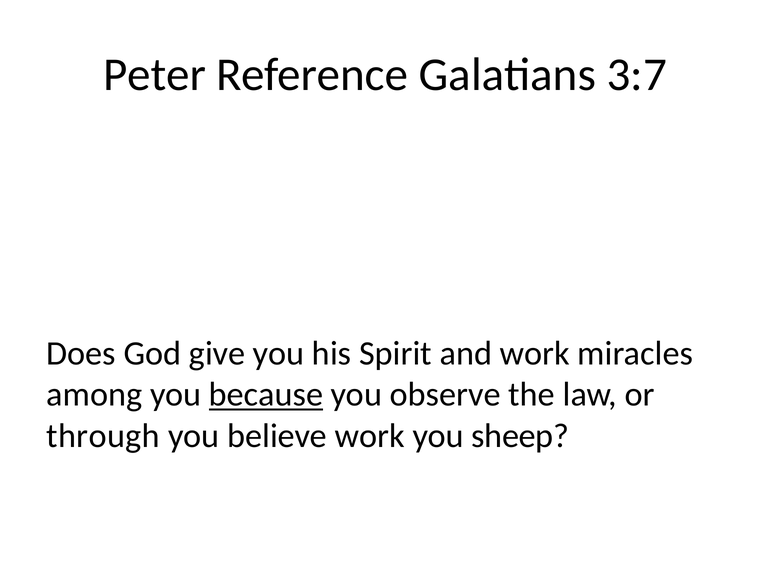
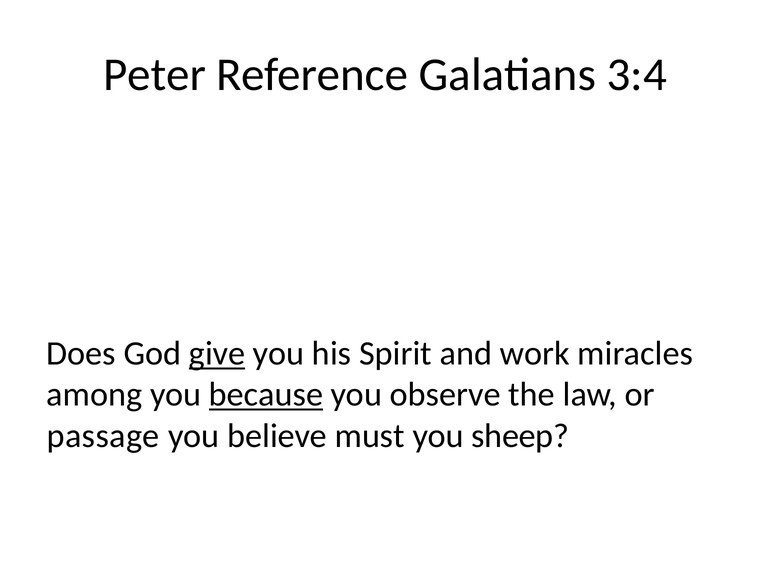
3:7: 3:7 -> 3:4 (637, 75)
give underline: none -> present (217, 354)
through: through -> passage (103, 436)
believe work: work -> must (370, 436)
